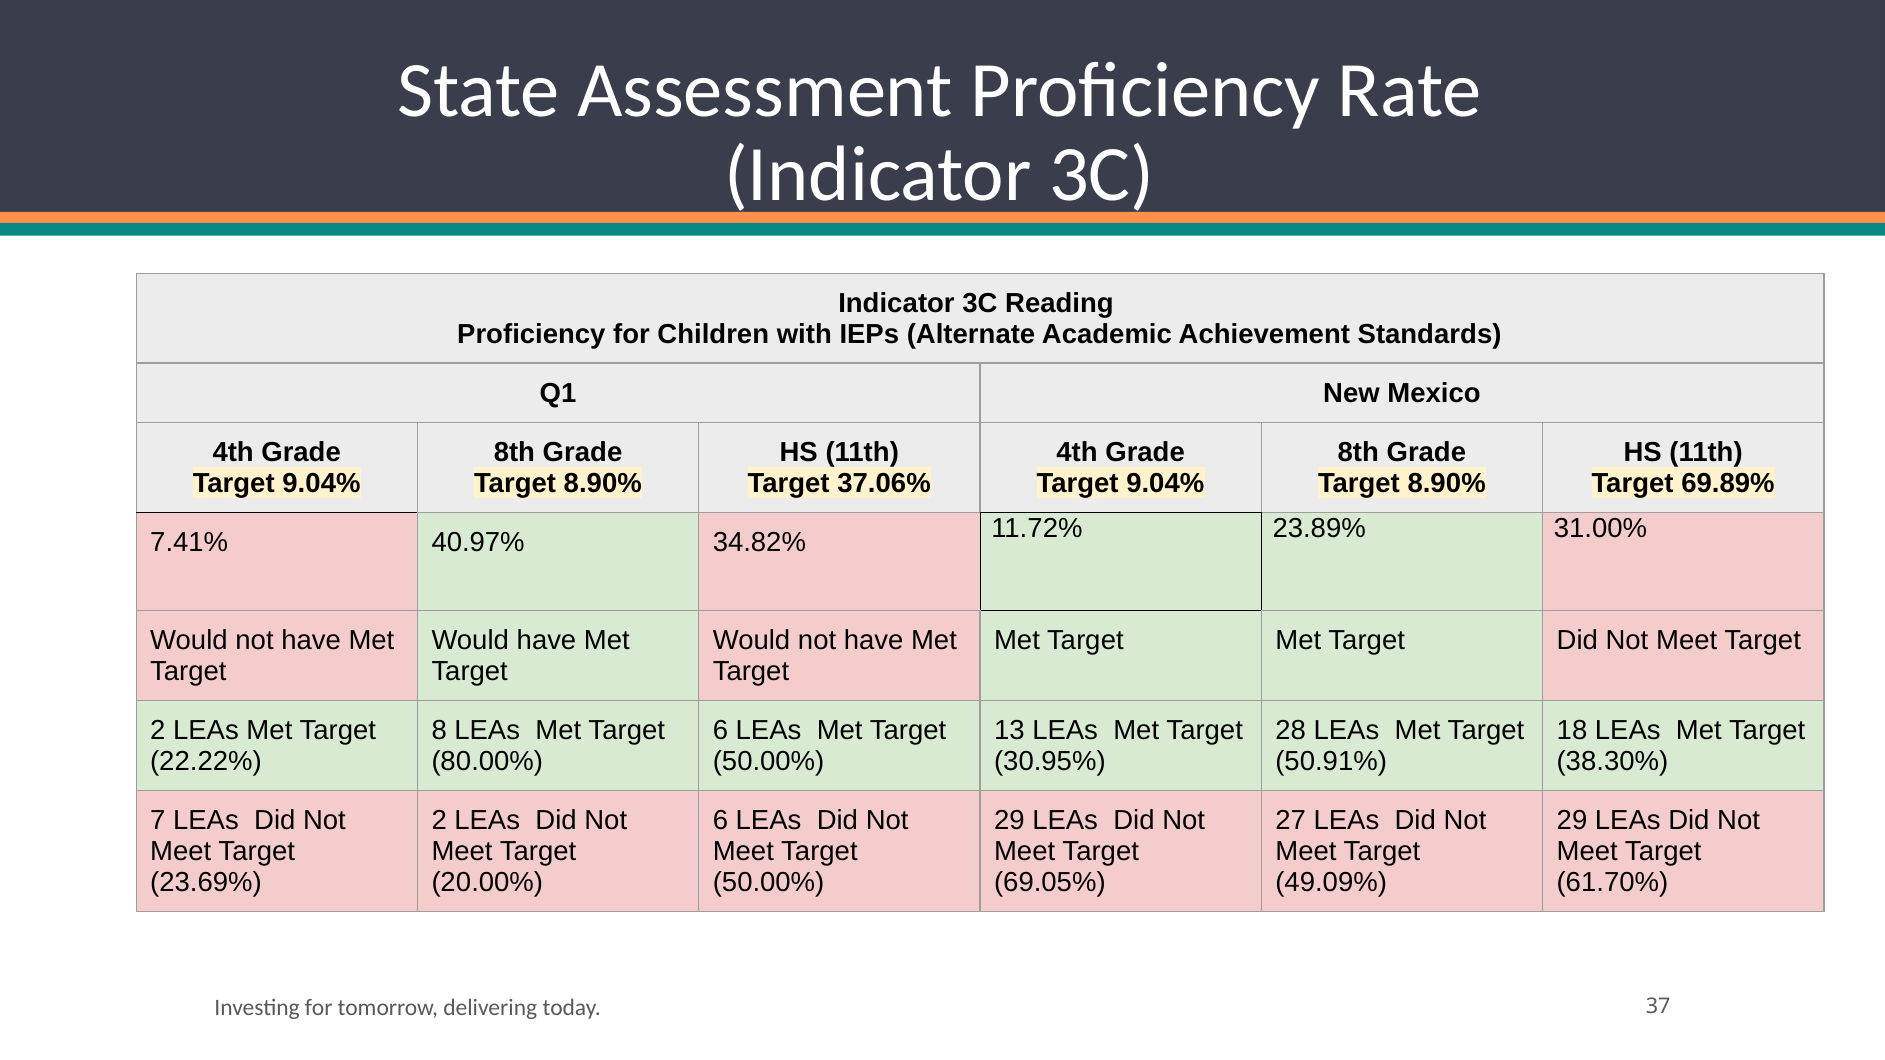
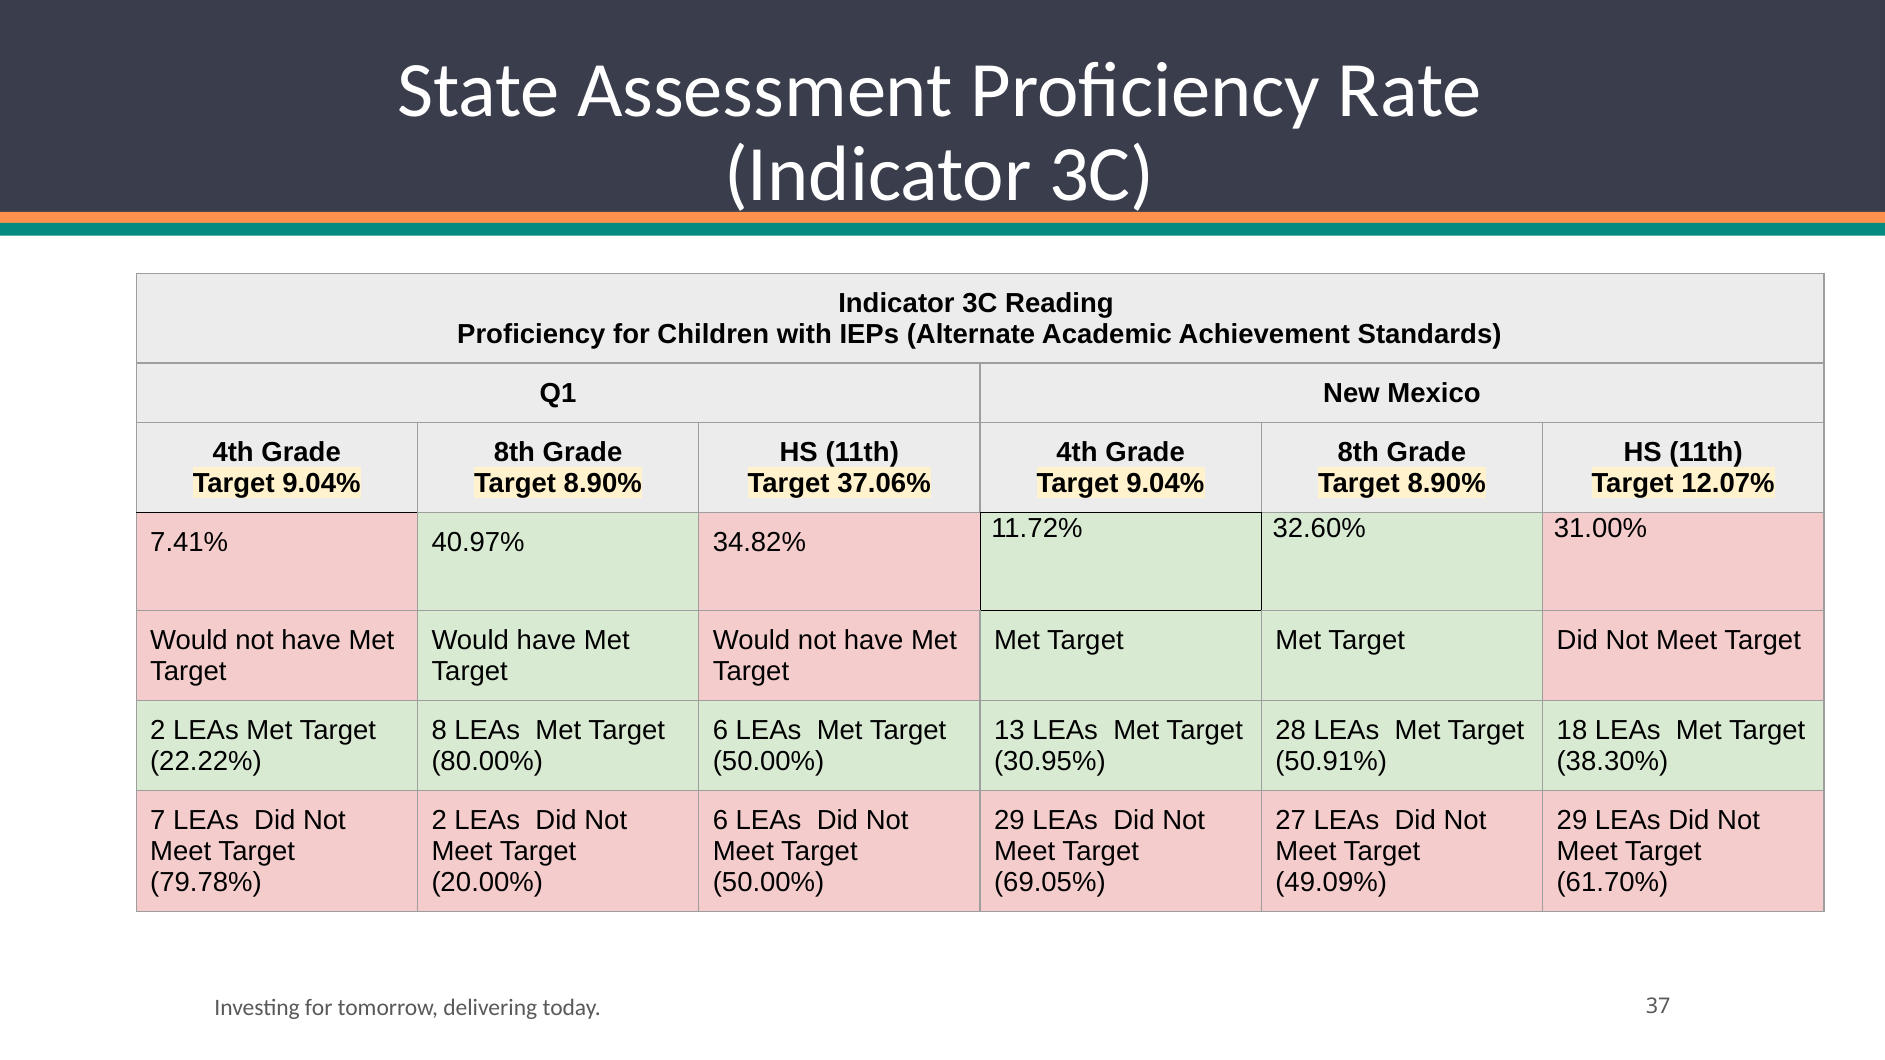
69.89%: 69.89% -> 12.07% (1728, 483)
23.89%: 23.89% -> 32.60% (1319, 528)
23.69%: 23.69% -> 79.78% (206, 883)
